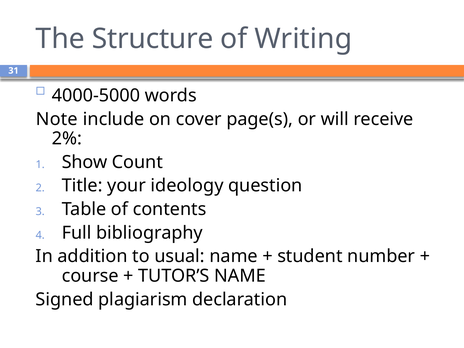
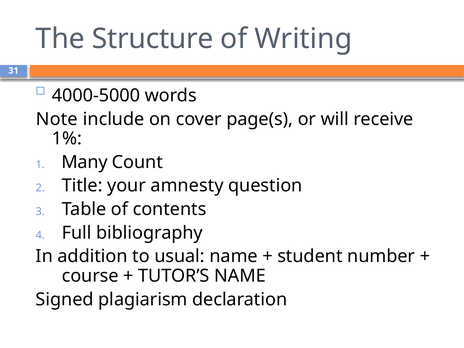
2%: 2% -> 1% (67, 139)
Show: Show -> Many (85, 162)
ideology: ideology -> amnesty (187, 186)
